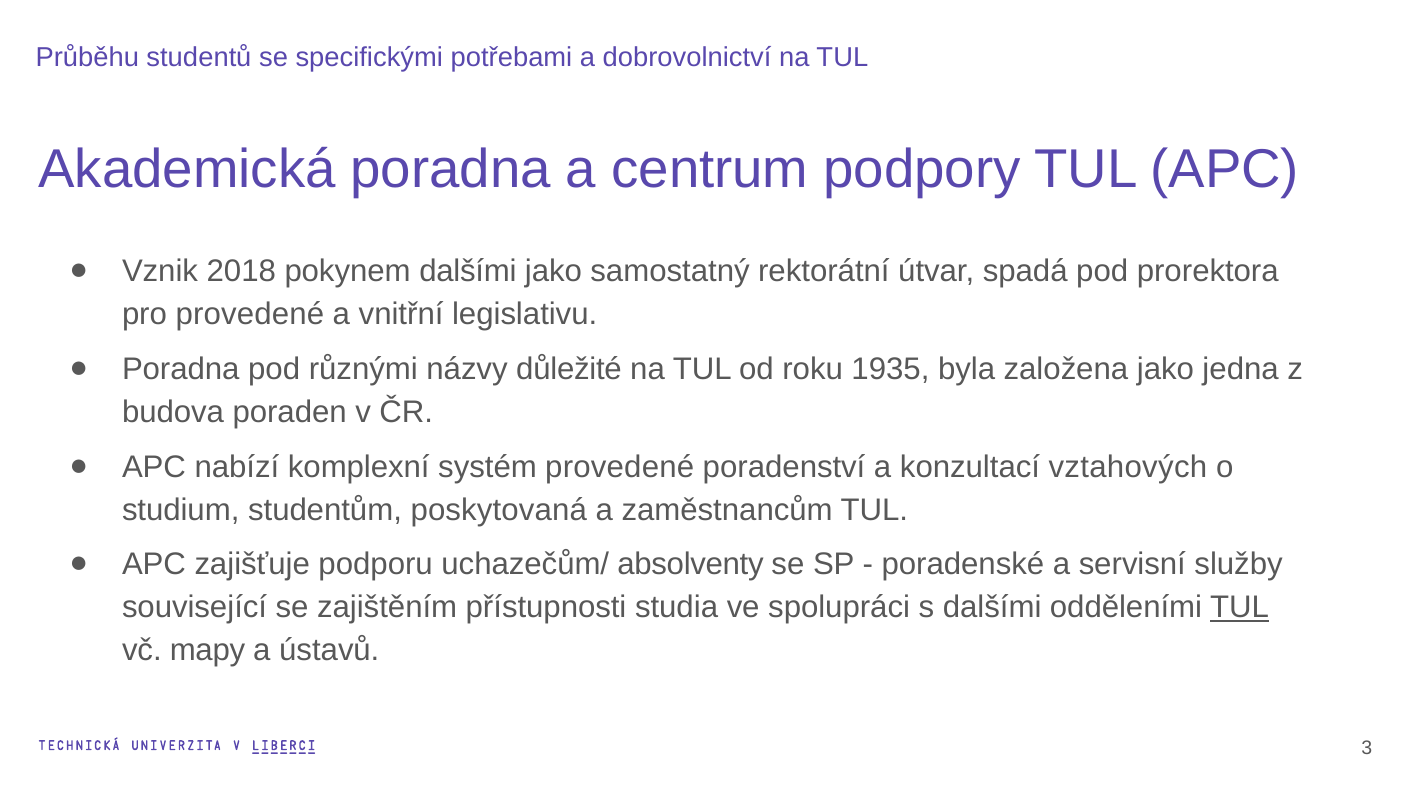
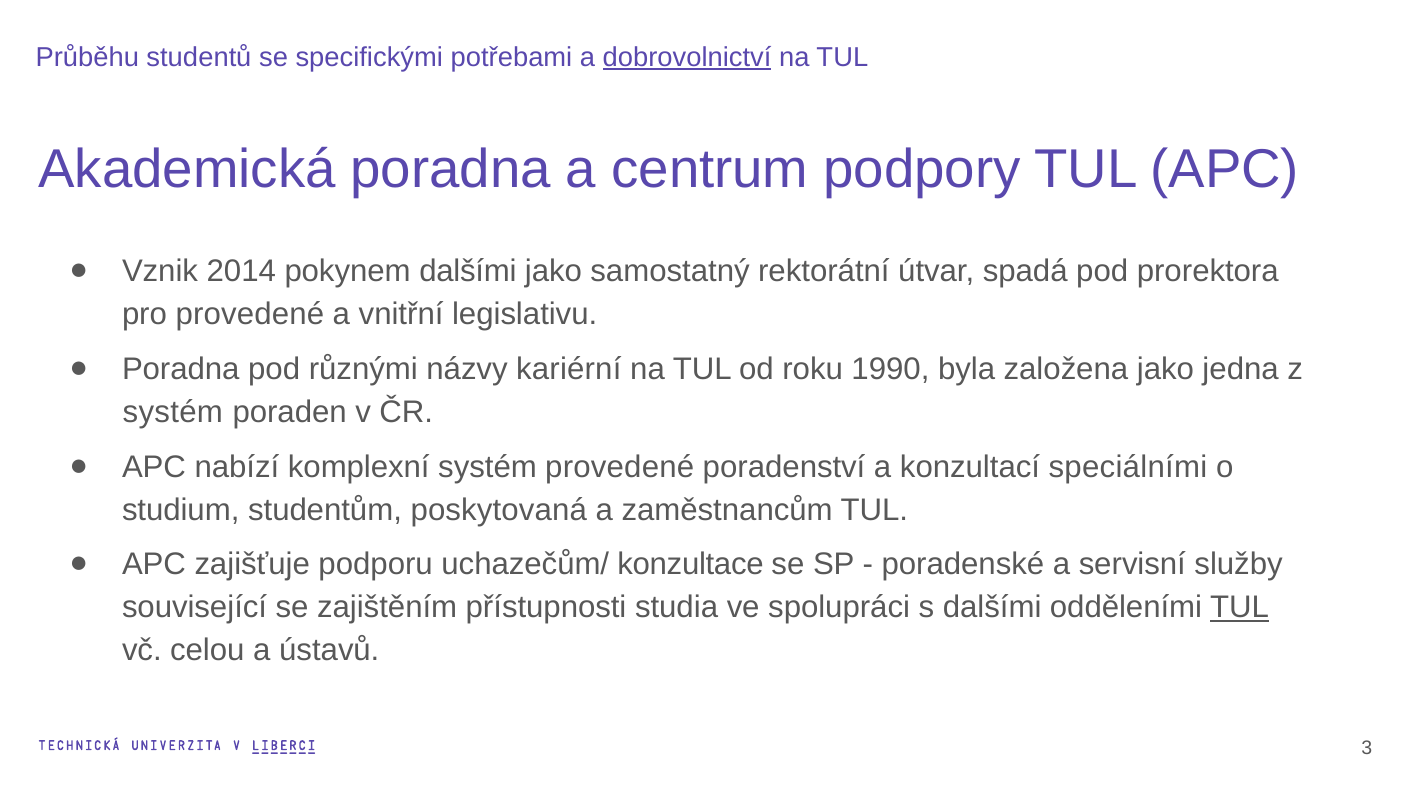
dobrovolnictví underline: none -> present (687, 57)
2018: 2018 -> 2014 (241, 271)
důležité: důležité -> kariérní (569, 369)
1935: 1935 -> 1990 (890, 369)
budova: budova -> systém (173, 412)
vztahových: vztahových -> speciálními (1128, 467)
absolventy: absolventy -> konzultace (691, 565)
mapy: mapy -> celou (207, 651)
